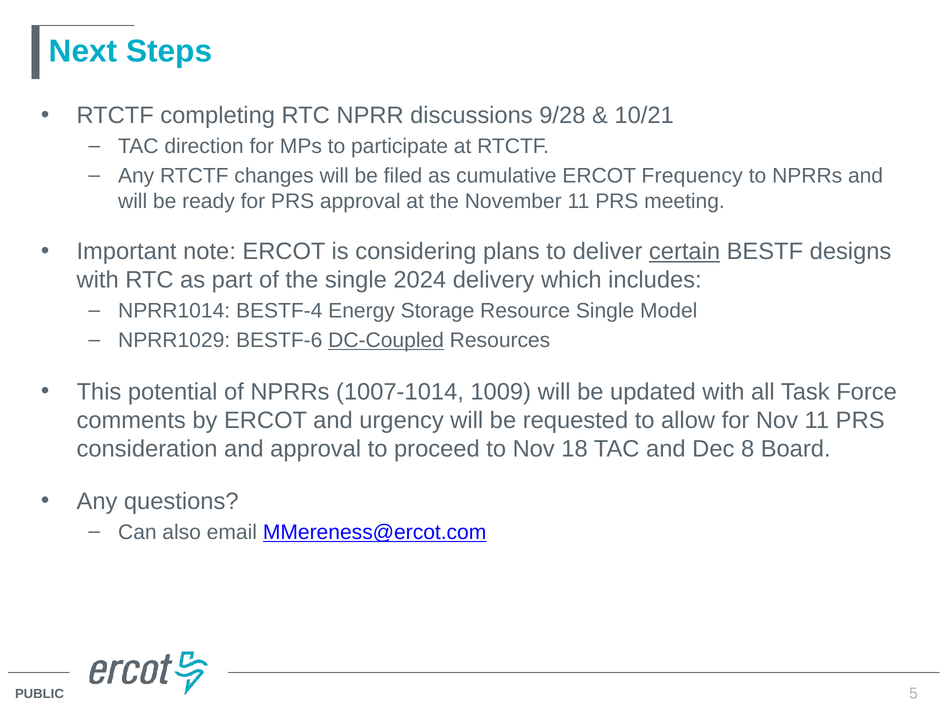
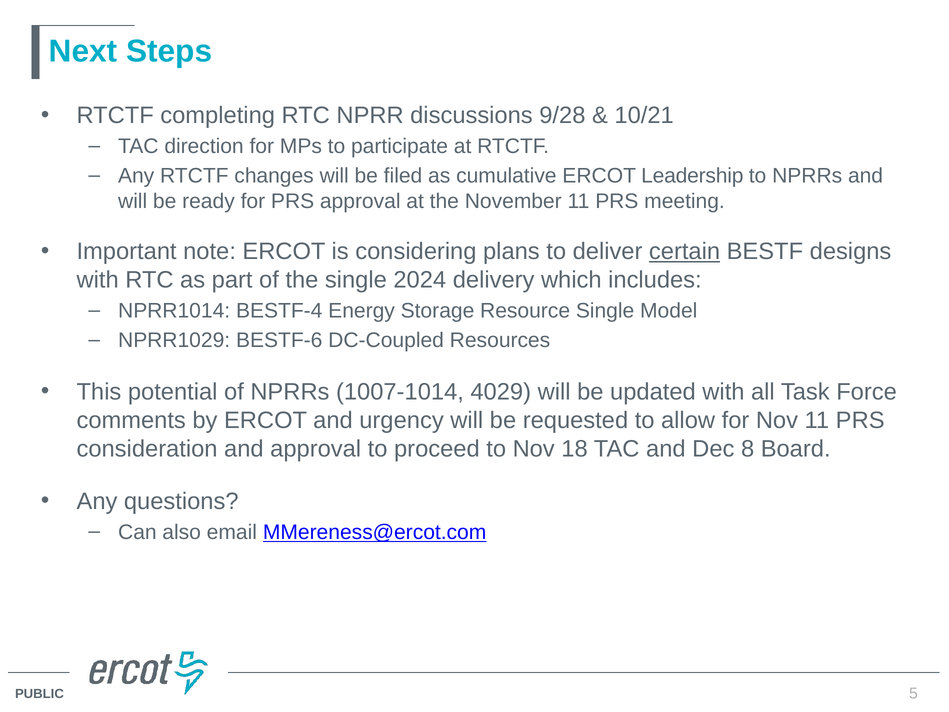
Frequency: Frequency -> Leadership (692, 176)
DC-Coupled underline: present -> none (386, 340)
1009: 1009 -> 4029 (501, 392)
